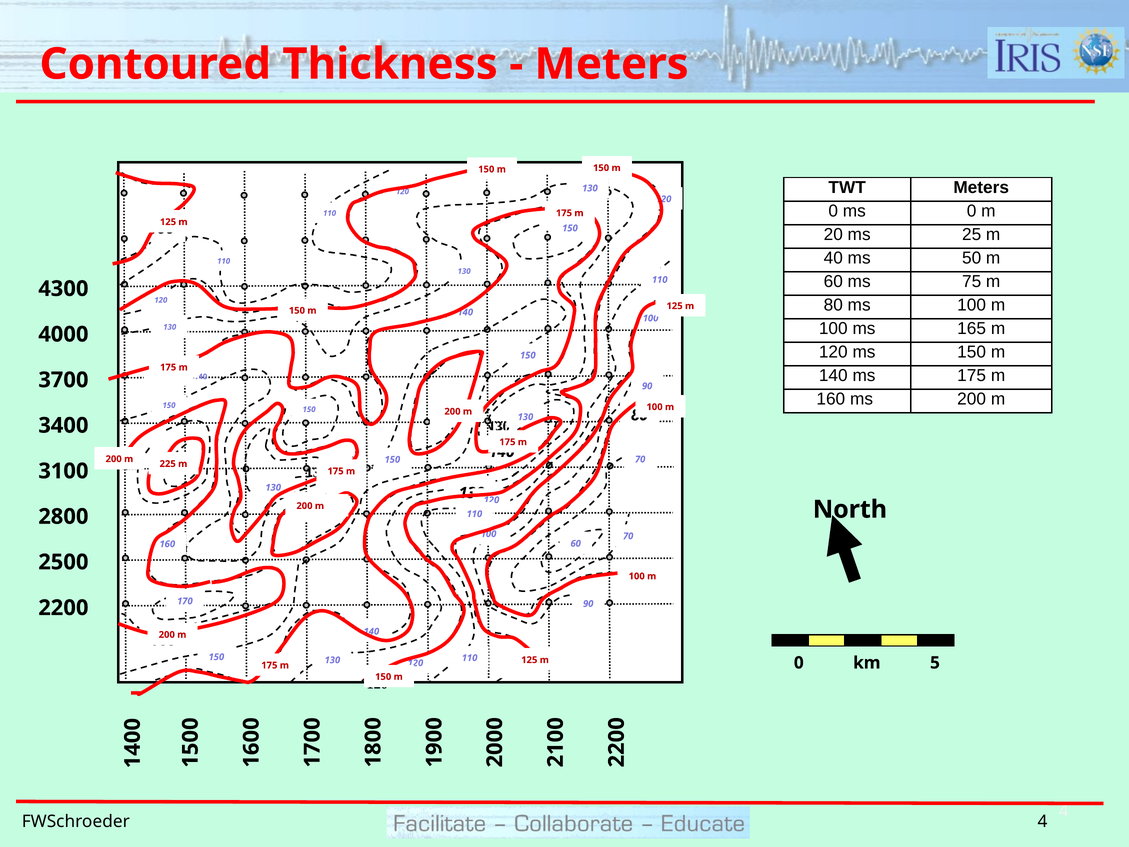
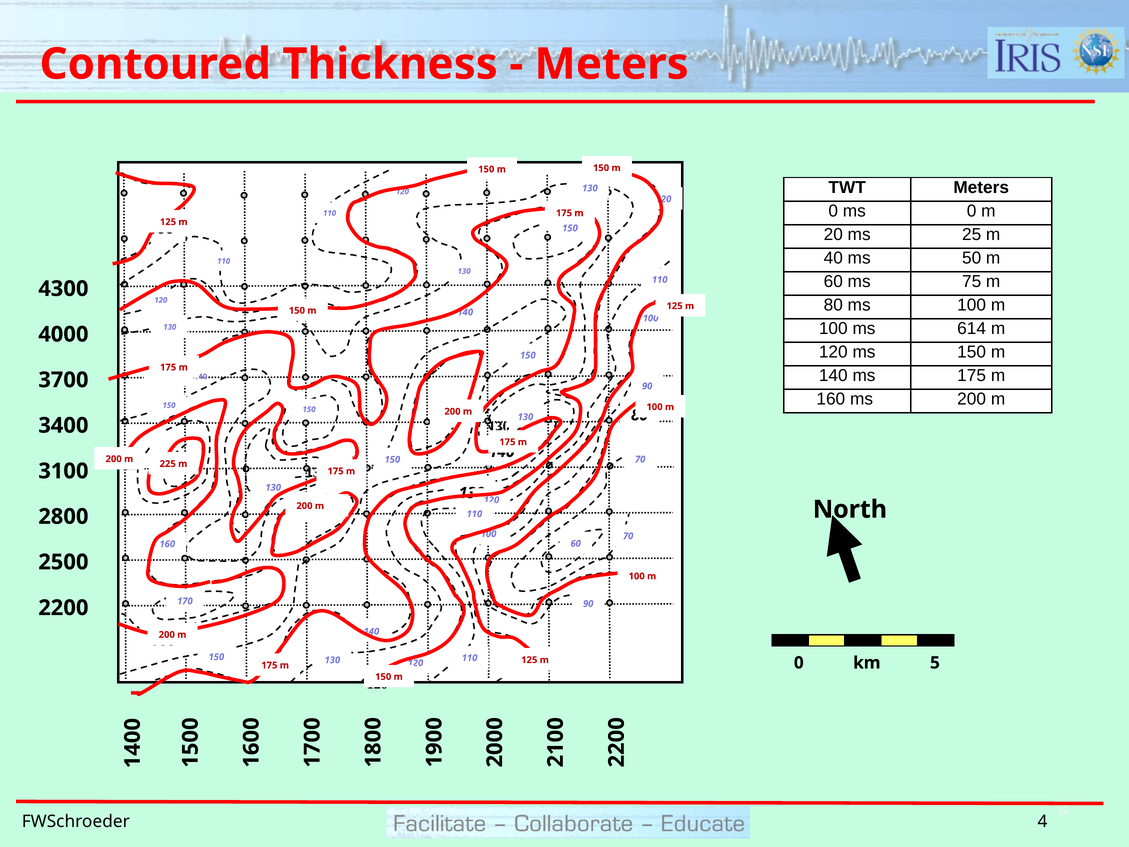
165: 165 -> 614 (972, 329)
